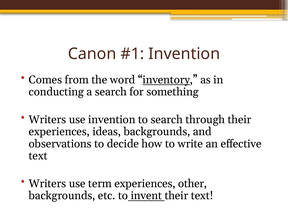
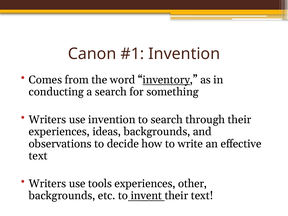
term: term -> tools (100, 184)
